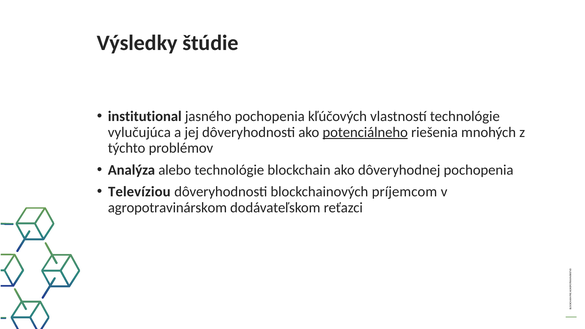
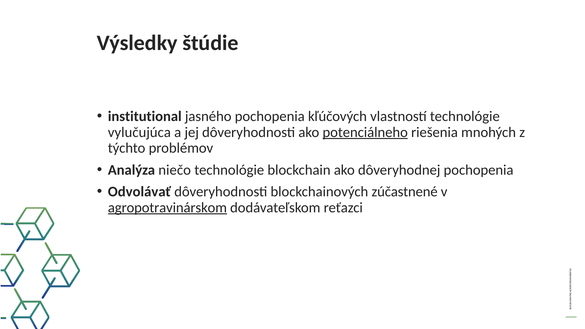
alebo: alebo -> niečo (175, 170)
Televíziou: Televíziou -> Odvolávať (139, 192)
príjemcom: príjemcom -> zúčastnené (405, 192)
agropotravinárskom underline: none -> present (167, 208)
